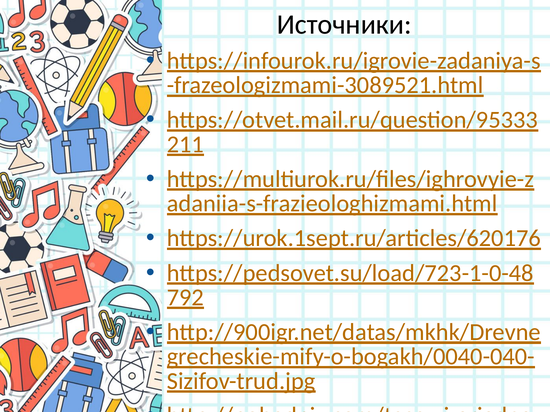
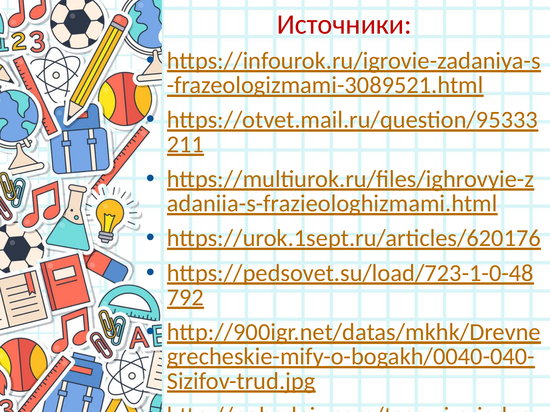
Источники colour: black -> red (344, 24)
